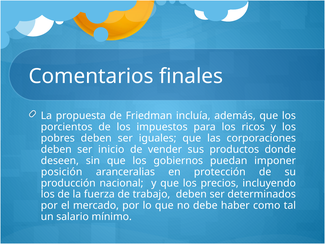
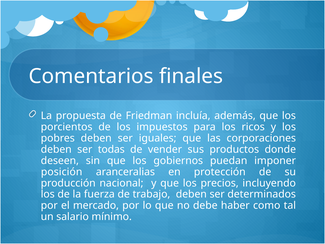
inicio: inicio -> todas (111, 149)
